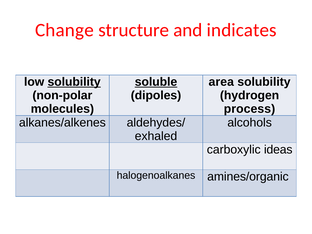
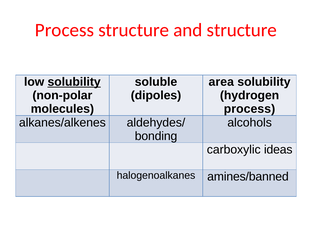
Change: Change -> Process (64, 30)
and indicates: indicates -> structure (242, 30)
soluble underline: present -> none (156, 82)
exhaled: exhaled -> bonding (156, 136)
amines/organic: amines/organic -> amines/banned (248, 177)
